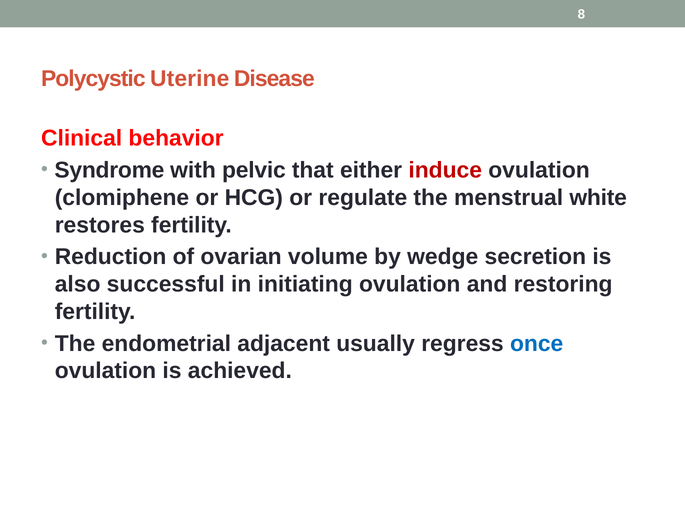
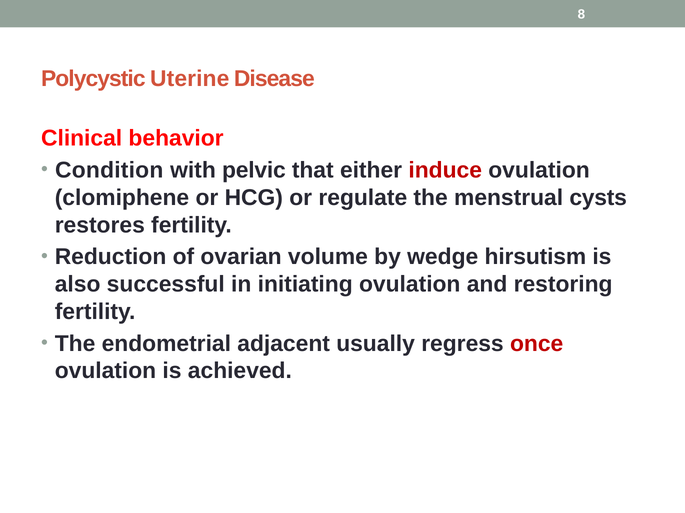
Syndrome: Syndrome -> Condition (109, 171)
white: white -> cysts (598, 198)
secretion: secretion -> hirsutism (535, 257)
once colour: blue -> red (537, 344)
